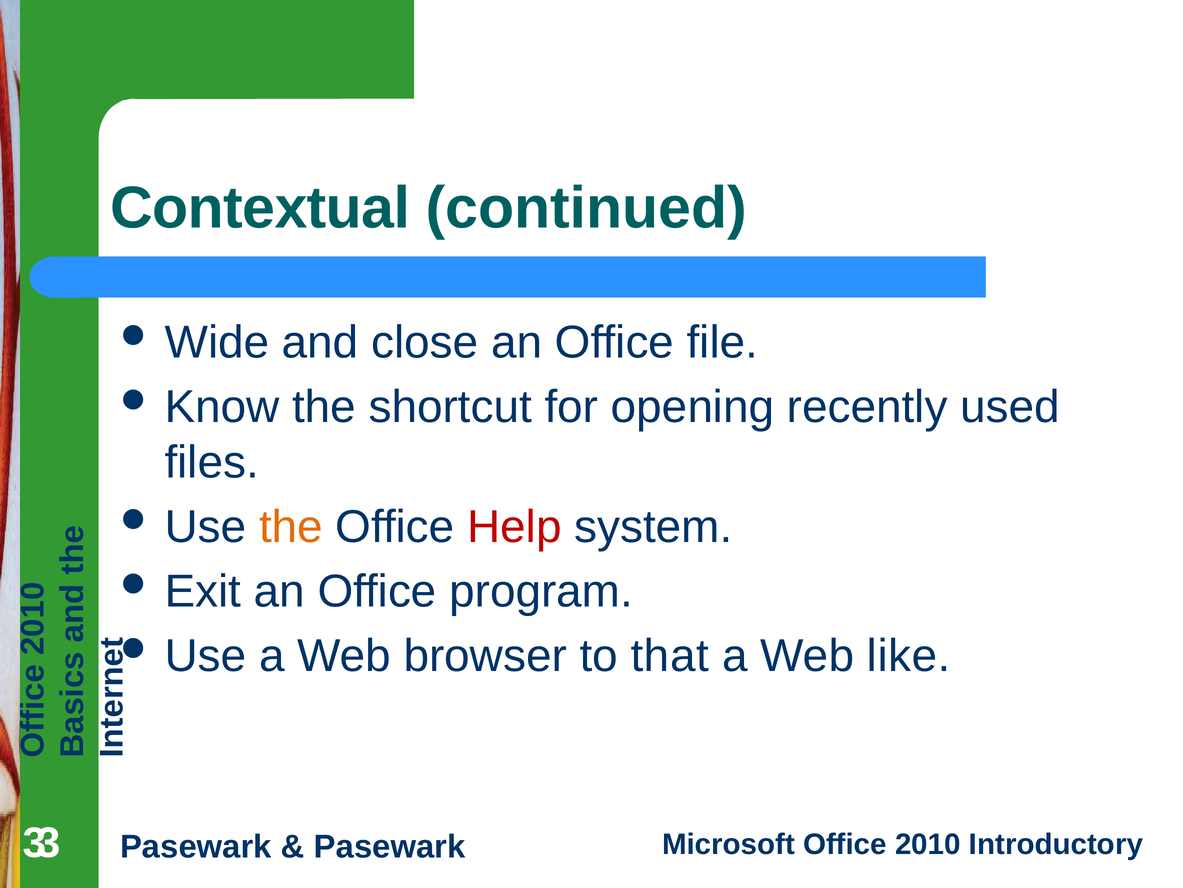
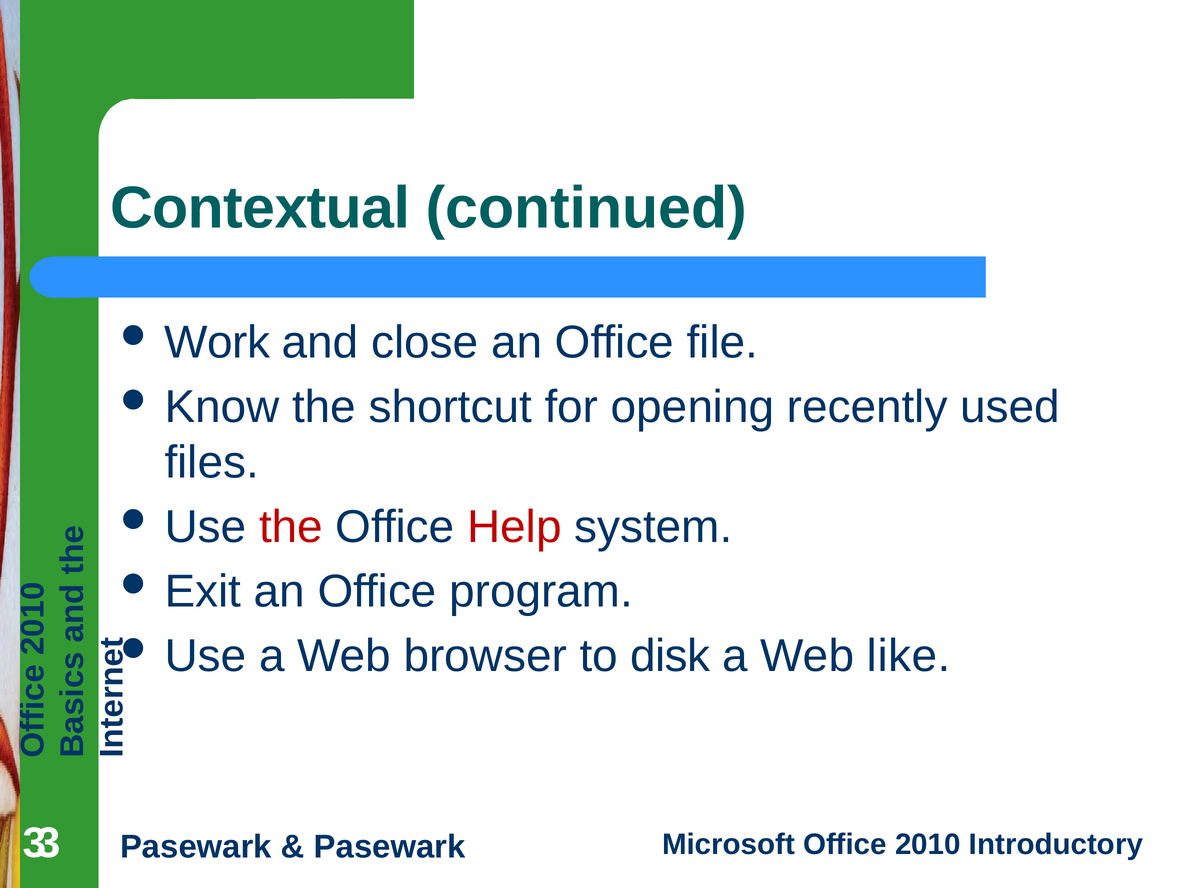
Wide: Wide -> Work (217, 342)
the colour: orange -> red (291, 527)
that: that -> disk (670, 655)
